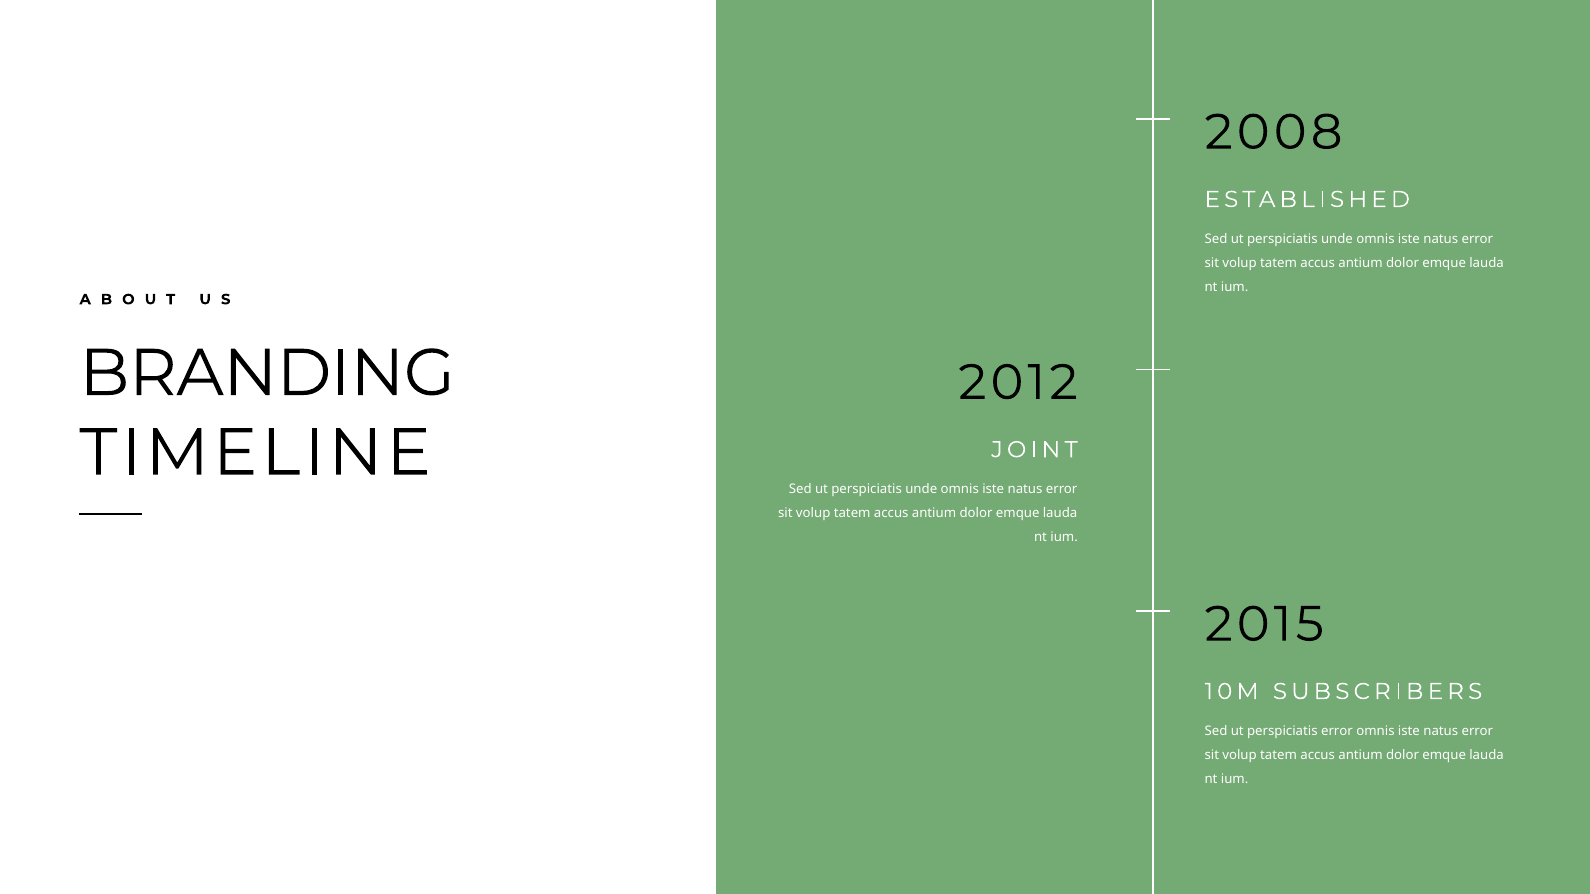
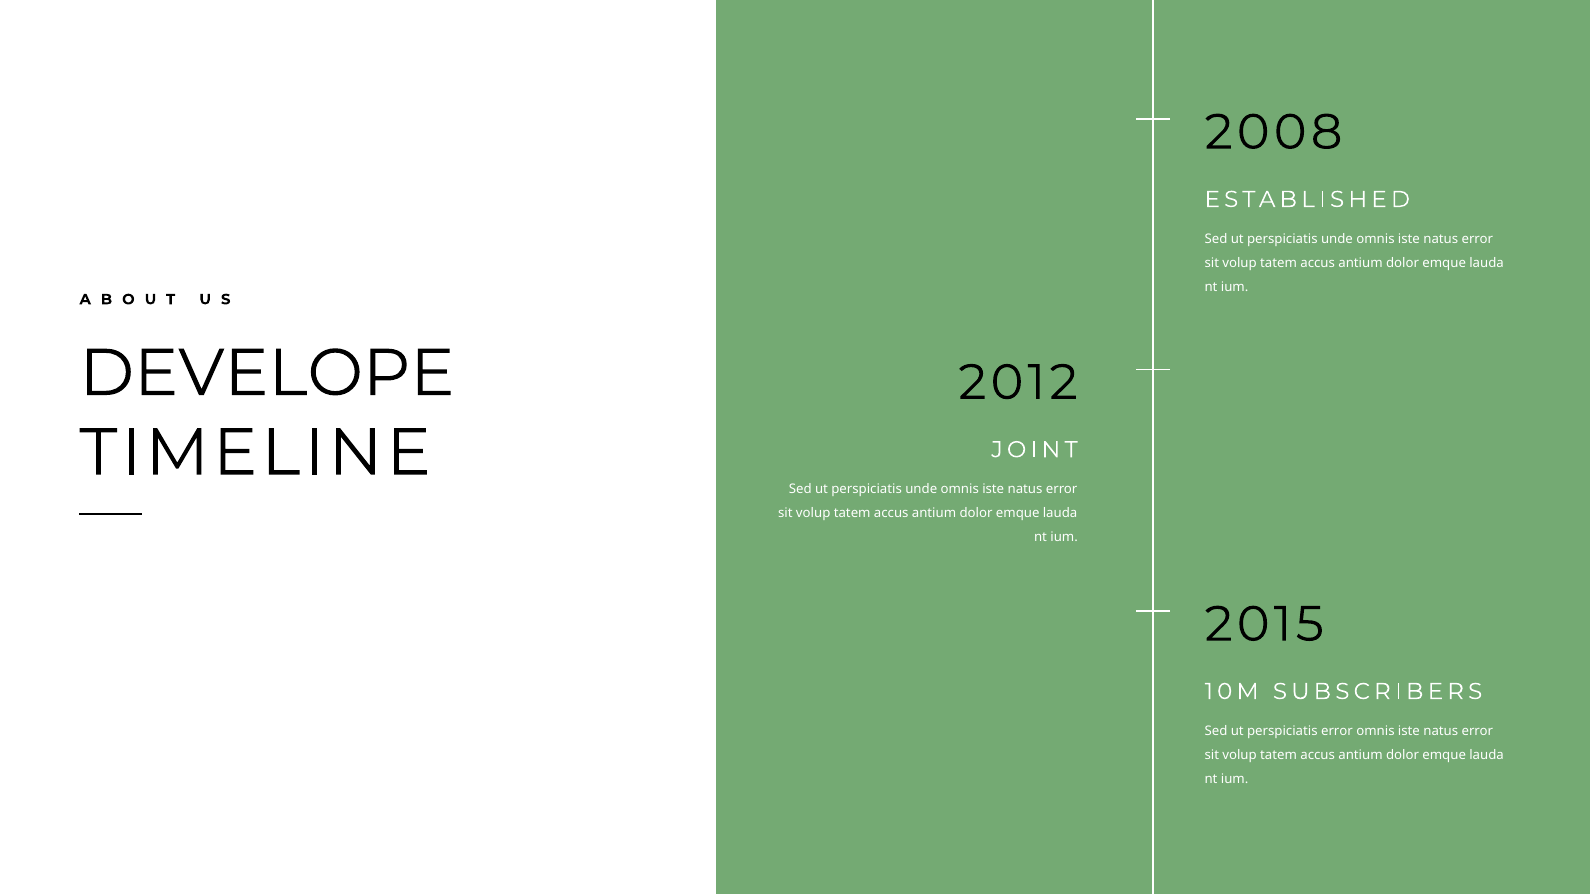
BRANDING: BRANDING -> DEVELOPE (267, 373)
